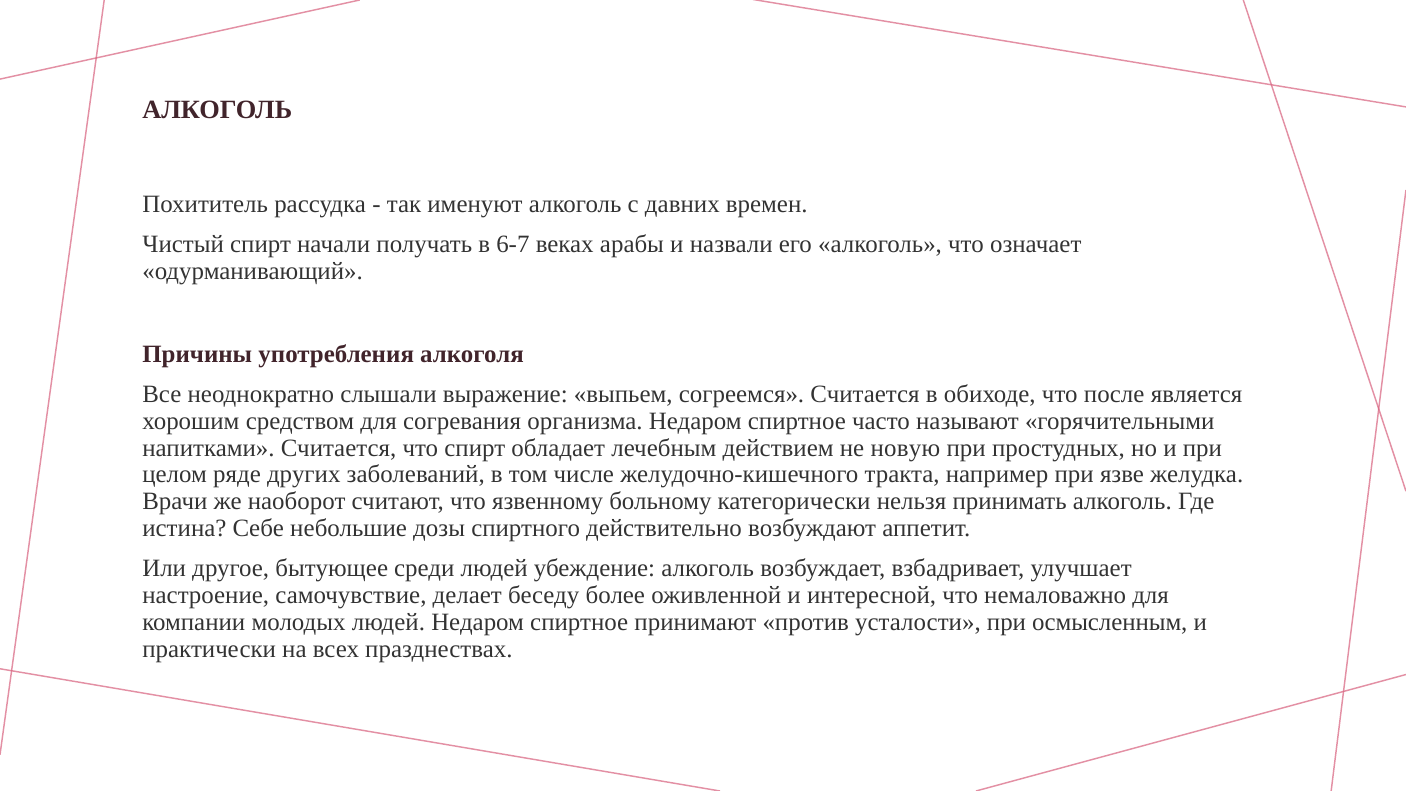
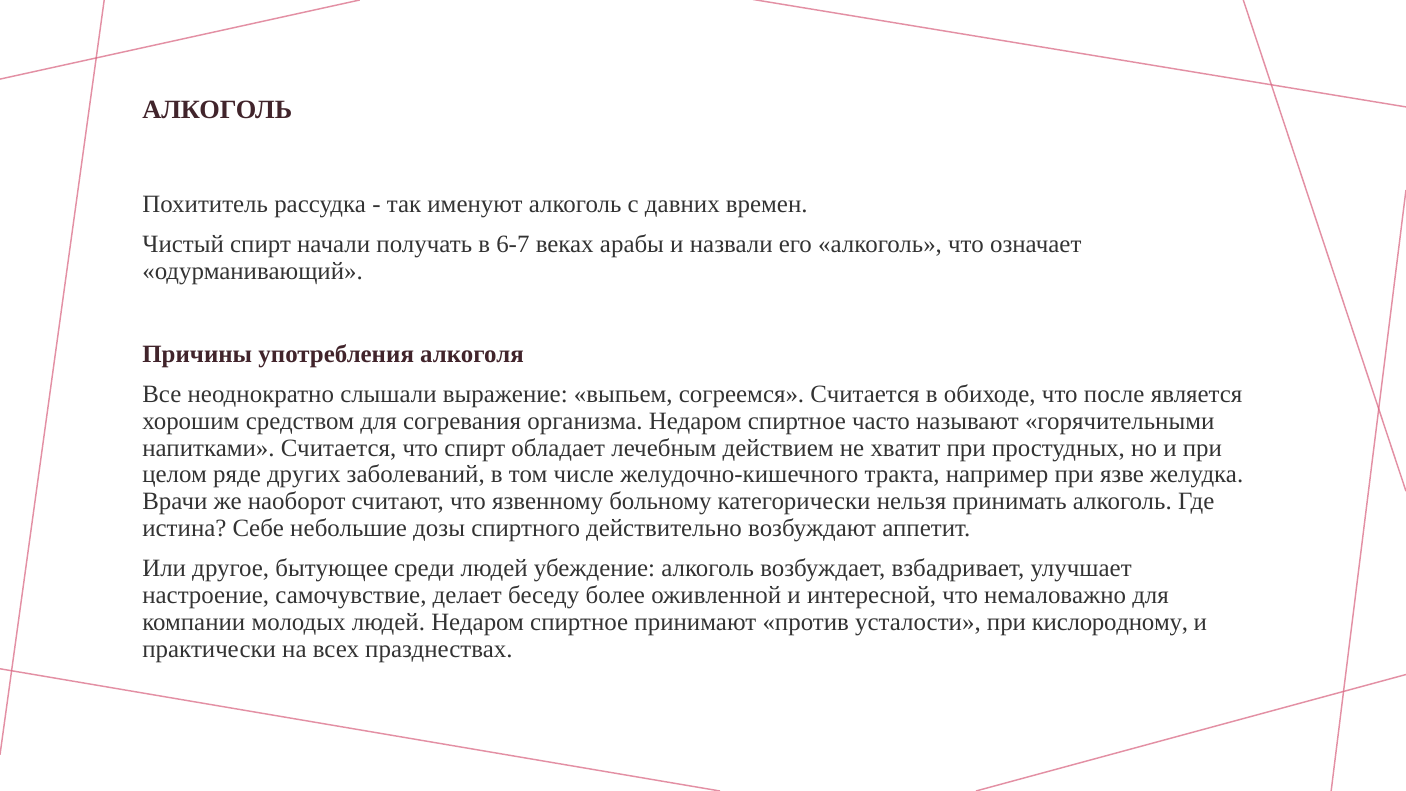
новую: новую -> хватит (906, 448)
осмысленным: осмысленным -> кислородному (1110, 622)
